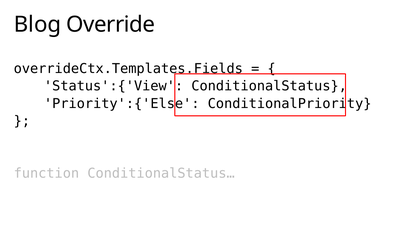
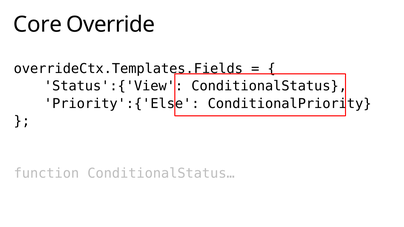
Blog: Blog -> Core (38, 24)
